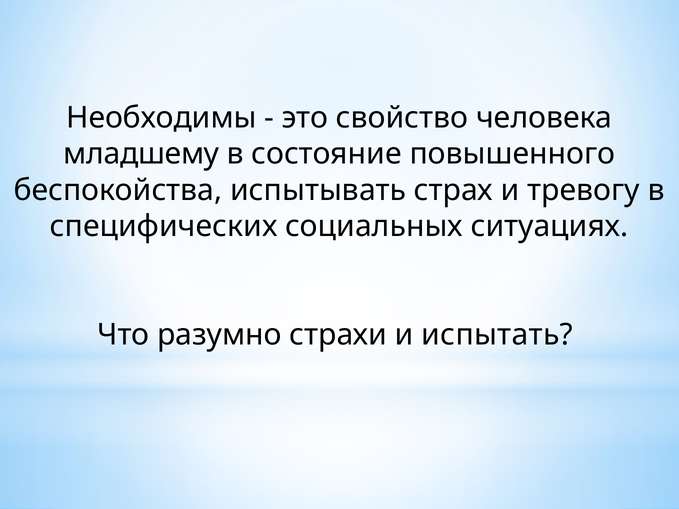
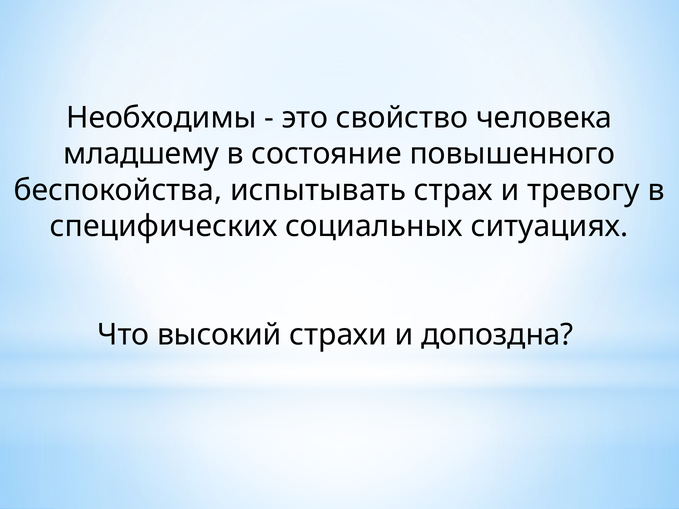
разумно: разумно -> высокий (219, 335)
испытать: испытать -> допоздна (497, 335)
